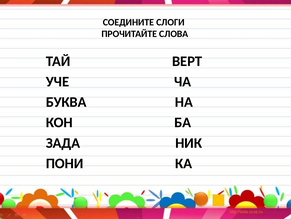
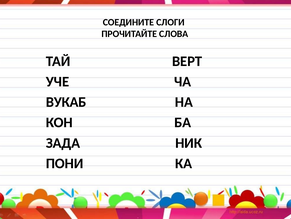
БУКВА: БУКВА -> ВУКАБ (66, 102)
